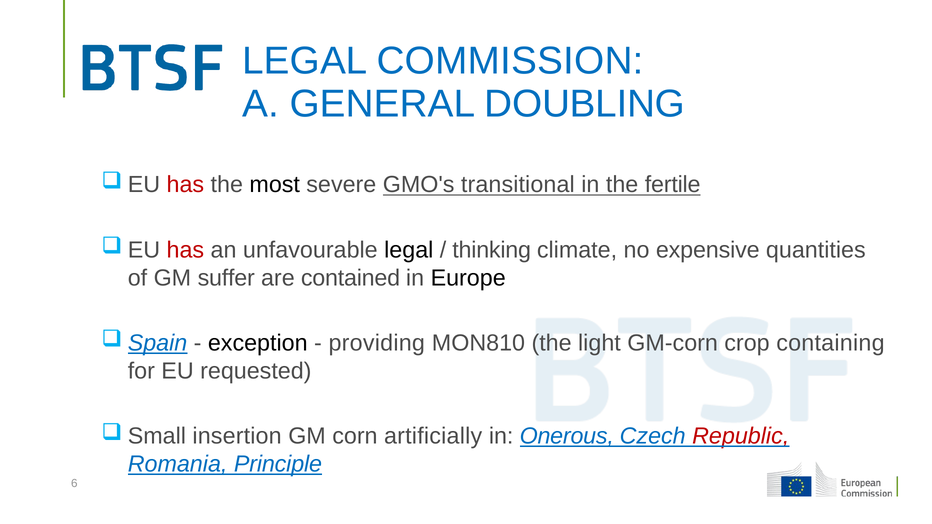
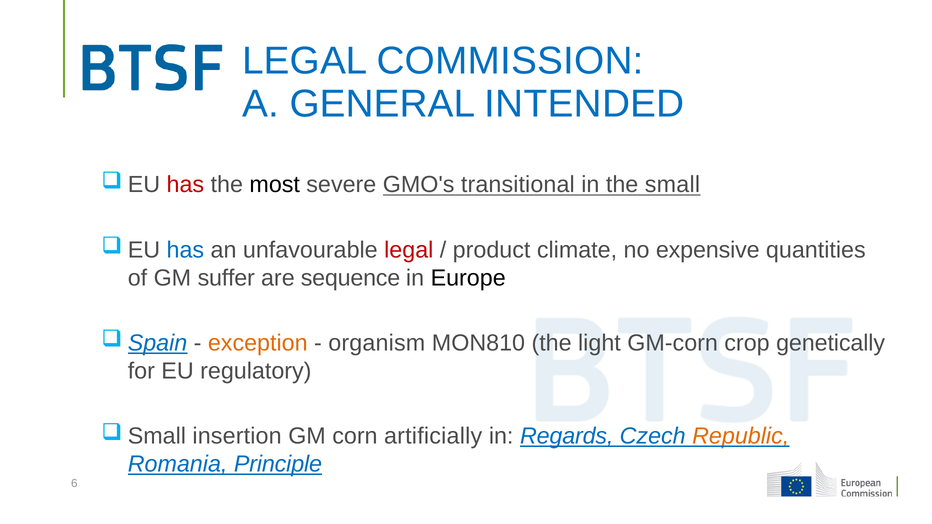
DOUBLING: DOUBLING -> INTENDED (584, 104)
fertile: fertile -> small (672, 185)
has colour: red -> blue (185, 250)
legal colour: black -> red (409, 250)
thinking: thinking -> product (492, 250)
contained: contained -> sequence (351, 278)
exception colour: black -> orange (258, 343)
providing: providing -> organism (377, 343)
containing: containing -> genetically (831, 343)
requested: requested -> regulatory (256, 371)
Onerous: Onerous -> Regards (567, 436)
Republic colour: red -> orange (741, 436)
